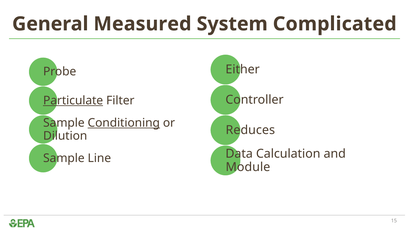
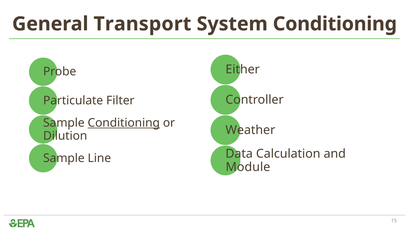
Measured: Measured -> Transport (142, 24)
System Complicated: Complicated -> Conditioning (335, 24)
Particulate underline: present -> none (73, 101)
Reduces: Reduces -> Weather (250, 130)
